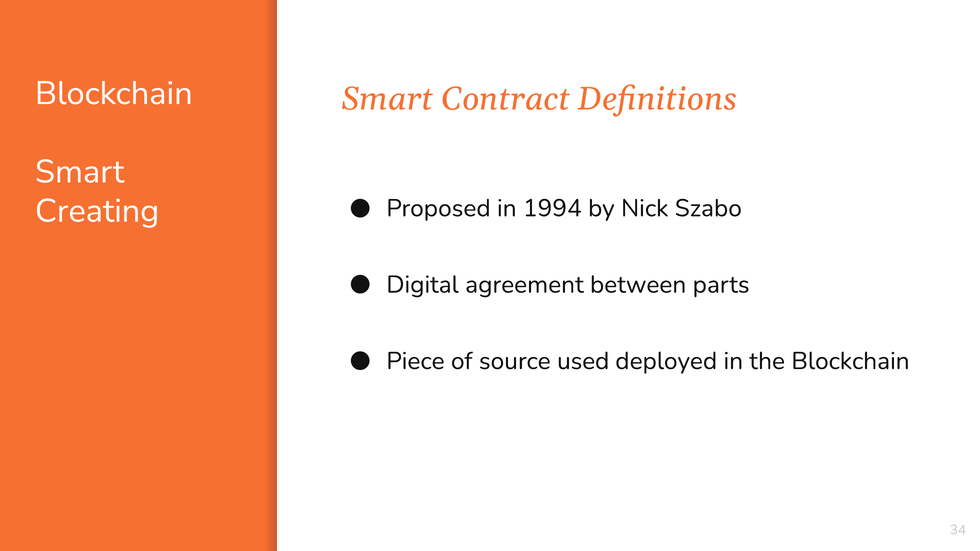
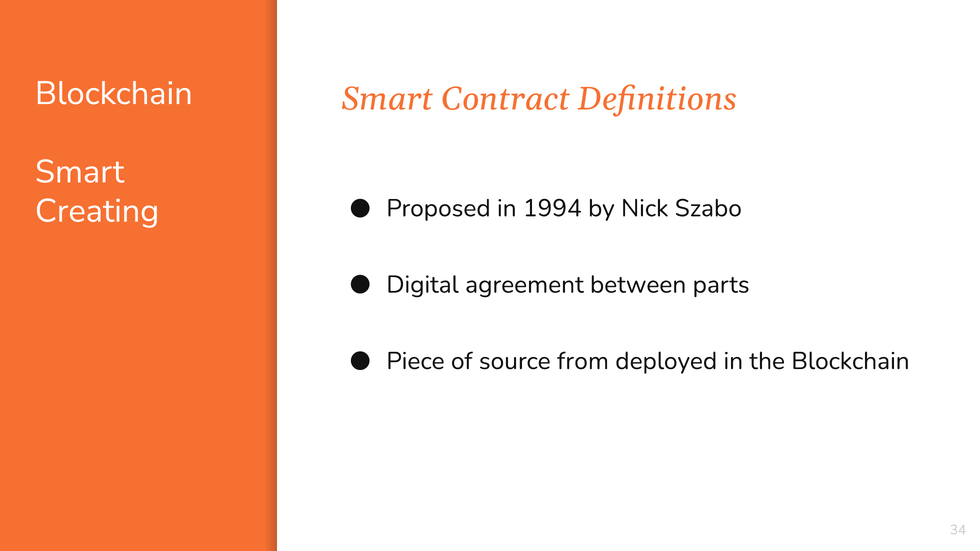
used: used -> from (583, 361)
